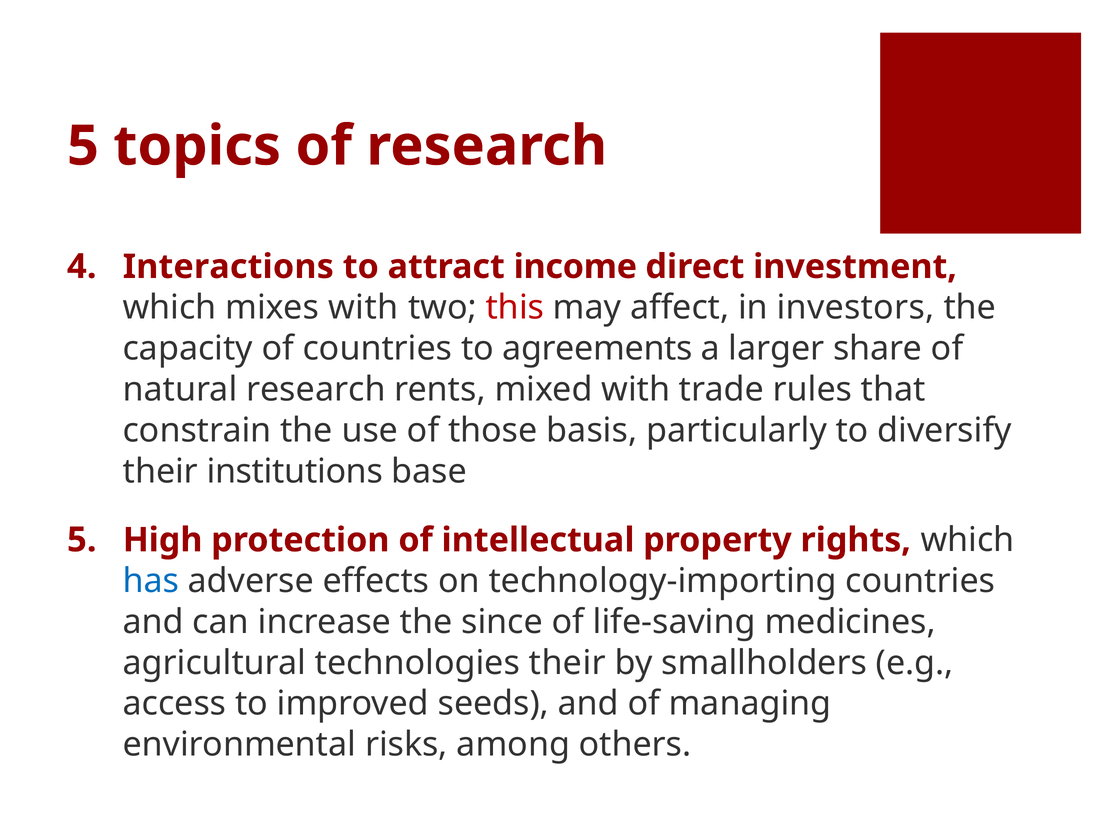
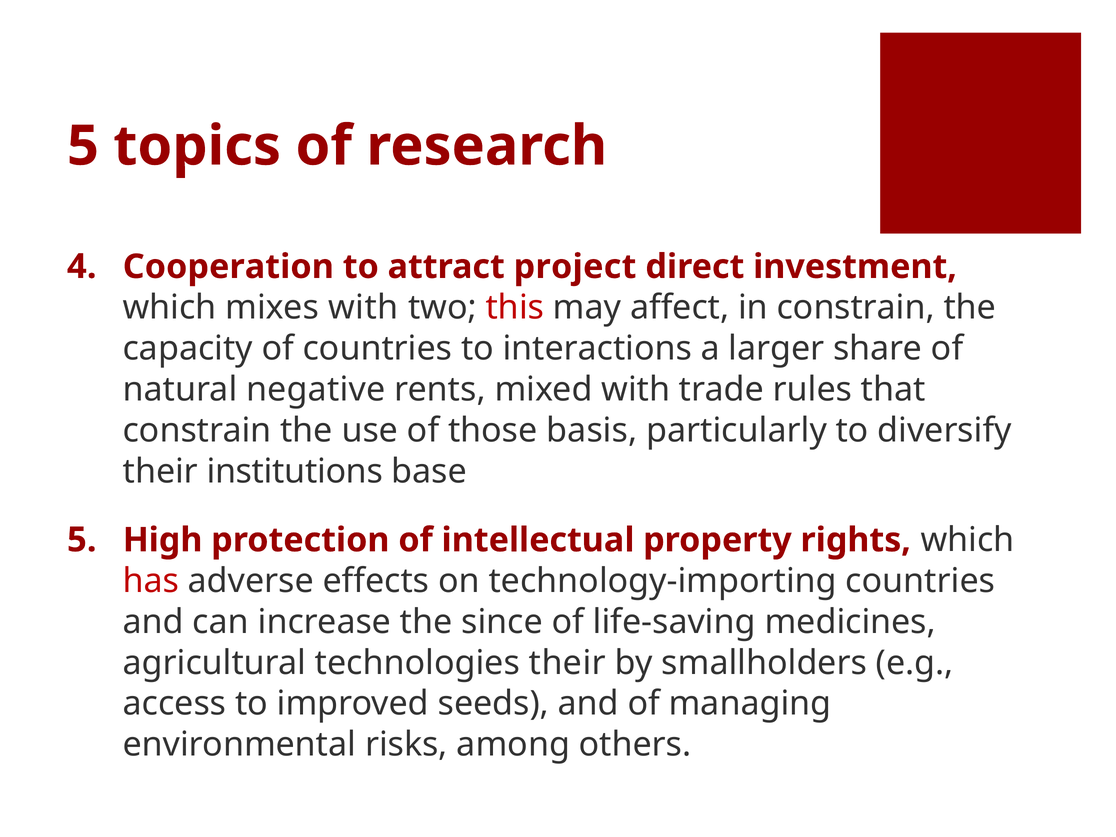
Interactions: Interactions -> Cooperation (228, 267)
income: income -> project (575, 267)
in investors: investors -> constrain (856, 308)
agreements: agreements -> interactions (597, 349)
natural research: research -> negative (316, 389)
has colour: blue -> red (151, 581)
